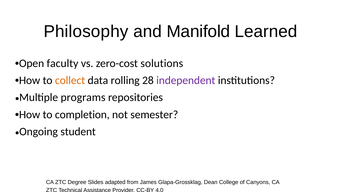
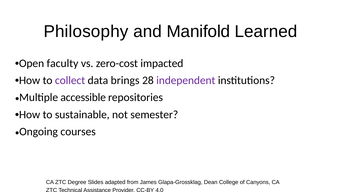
solutions: solutions -> impacted (162, 63)
collect colour: orange -> purple (70, 80)
rolling: rolling -> brings (125, 80)
programs: programs -> accessible (83, 97)
completion: completion -> sustainable (82, 114)
student: student -> courses (78, 131)
